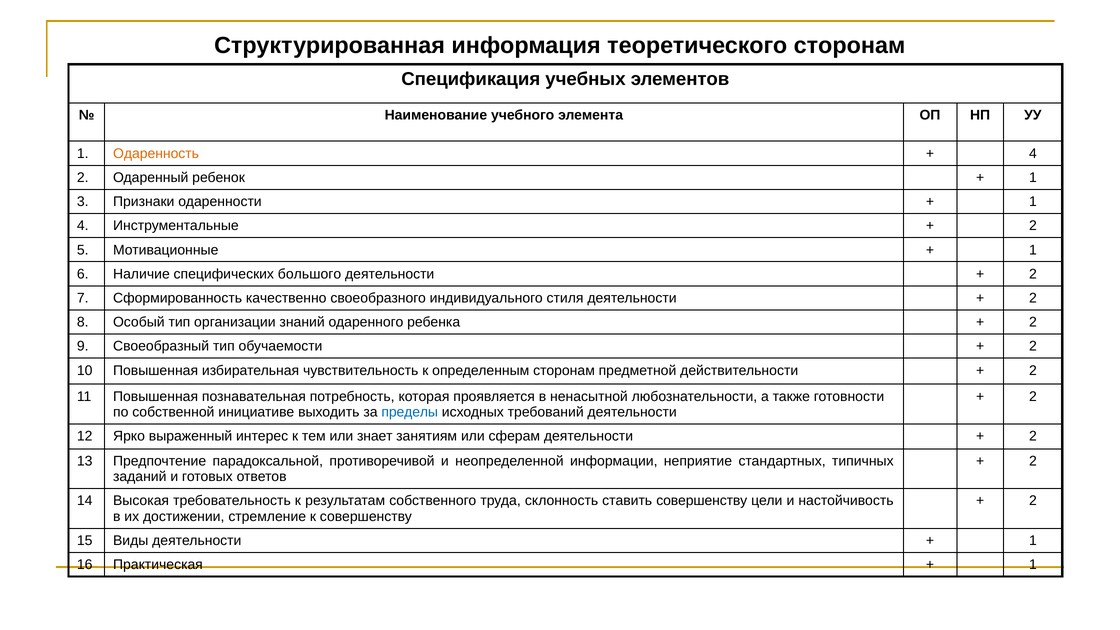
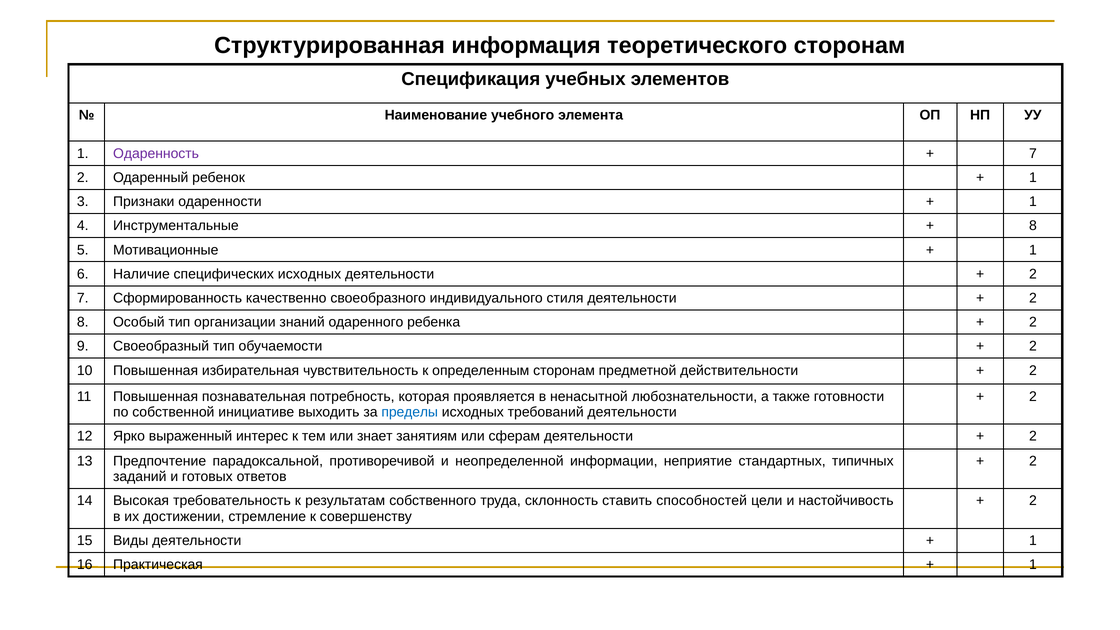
Одаренность colour: orange -> purple (156, 153)
4: 4 -> 7 (1033, 153)
2: 2 -> 8 (1033, 226)
специфических большого: большого -> исходных (310, 274)
ставить совершенству: совершенству -> способностей (702, 501)
